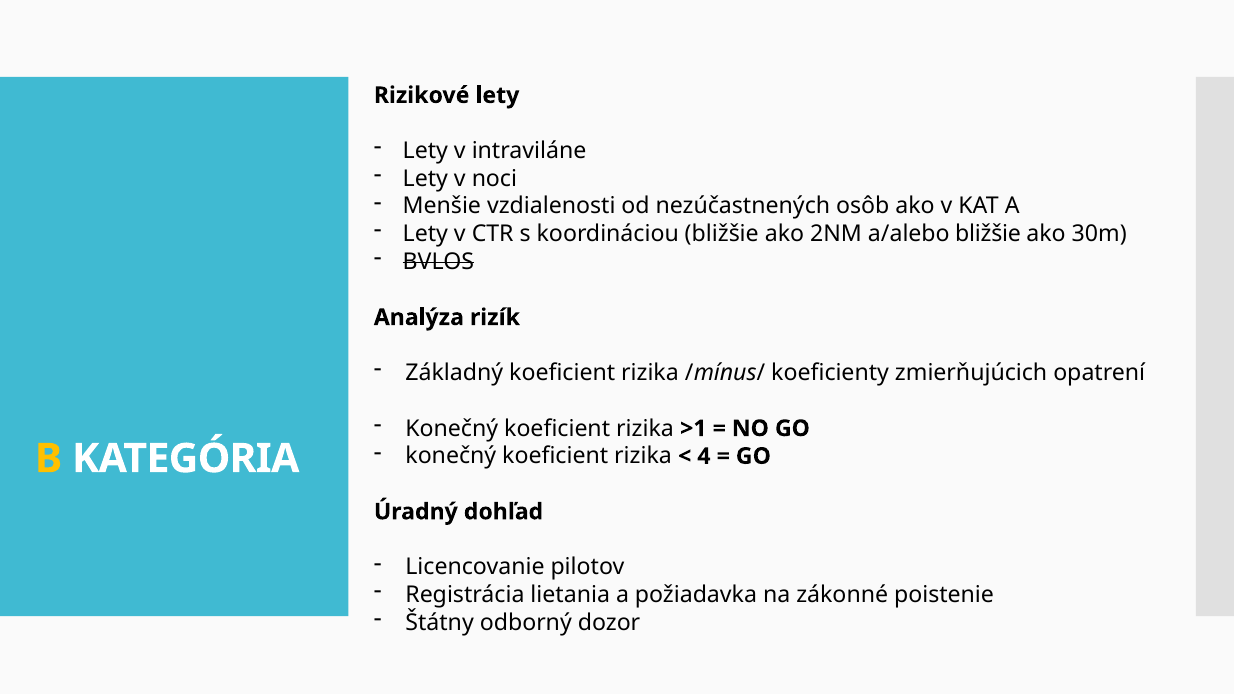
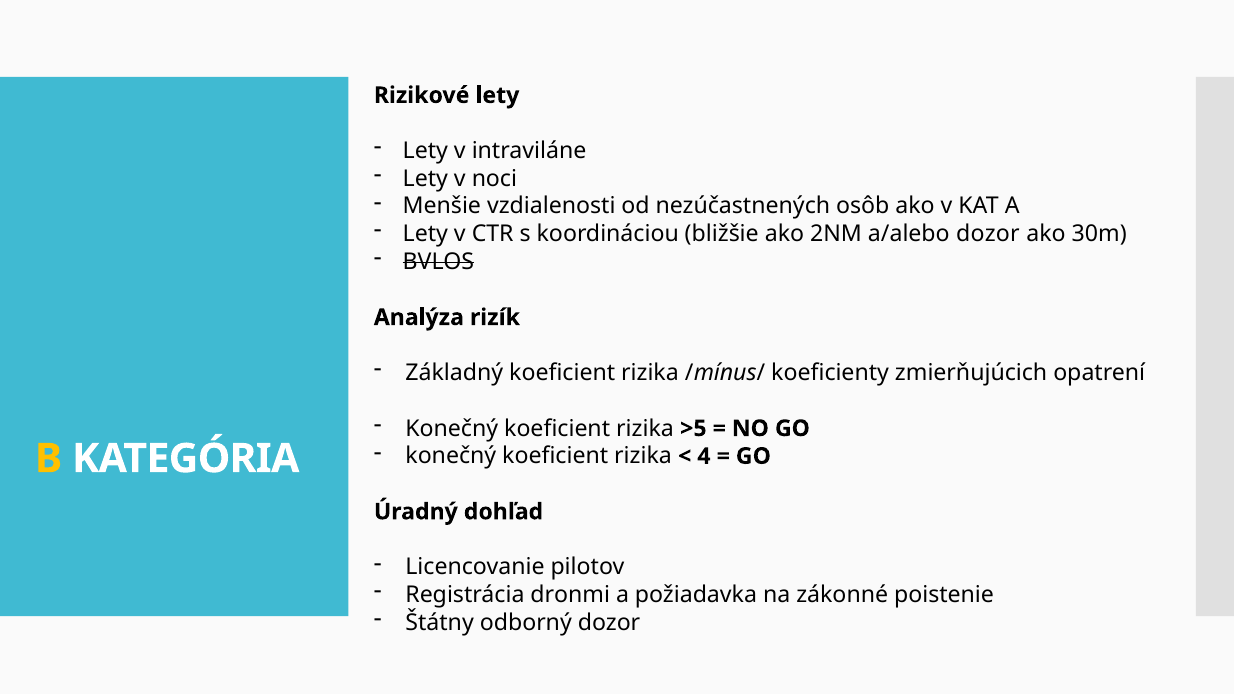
a/alebo bližšie: bližšie -> dozor (988, 234)
>1: >1 -> >5 (693, 429)
lietania: lietania -> dronmi (570, 595)
